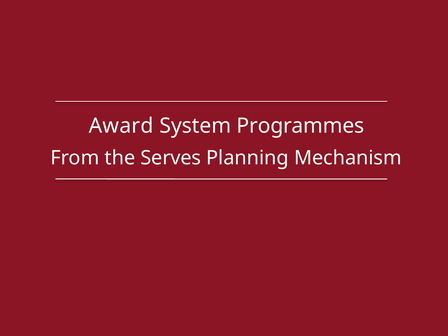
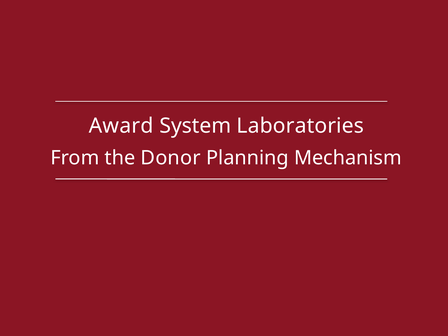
Programmes: Programmes -> Laboratories (300, 126)
Serves: Serves -> Donor (171, 158)
